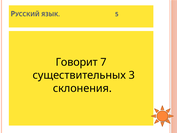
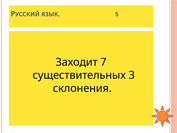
Говорит: Говорит -> Заходит (77, 62)
